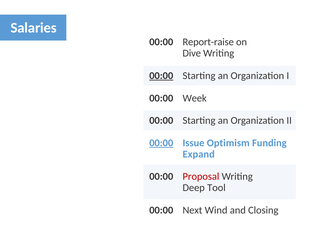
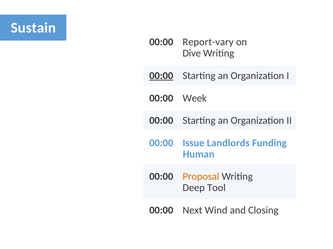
Salaries: Salaries -> Sustain (33, 28)
Report-raise: Report-raise -> Report-vary (208, 42)
00:00 underline: present -> none (161, 143)
Optimism: Optimism -> Landlords (228, 143)
Expand: Expand -> Human (199, 155)
Proposal colour: red -> orange (201, 177)
